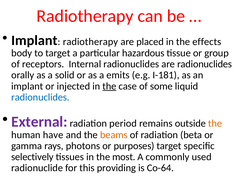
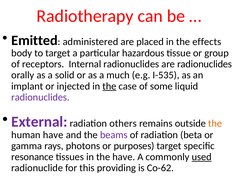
Implant: Implant -> Emitted (34, 40)
radiotherapy: radiotherapy -> administered (90, 42)
emits: emits -> much (118, 75)
I-181: I-181 -> I-535 (166, 75)
radionuclides colour: blue -> purple (40, 97)
period: period -> others (123, 124)
beams colour: orange -> purple (114, 135)
selectively: selectively -> resonance (32, 157)
the most: most -> have (124, 157)
used underline: none -> present (202, 157)
Co-64: Co-64 -> Co-62 (160, 168)
